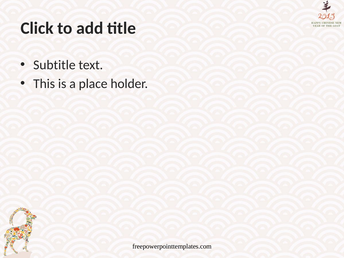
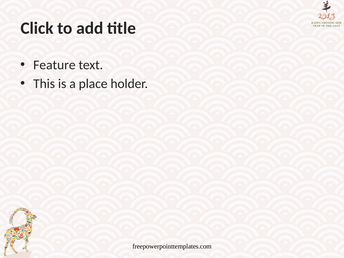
Subtitle: Subtitle -> Feature (54, 65)
